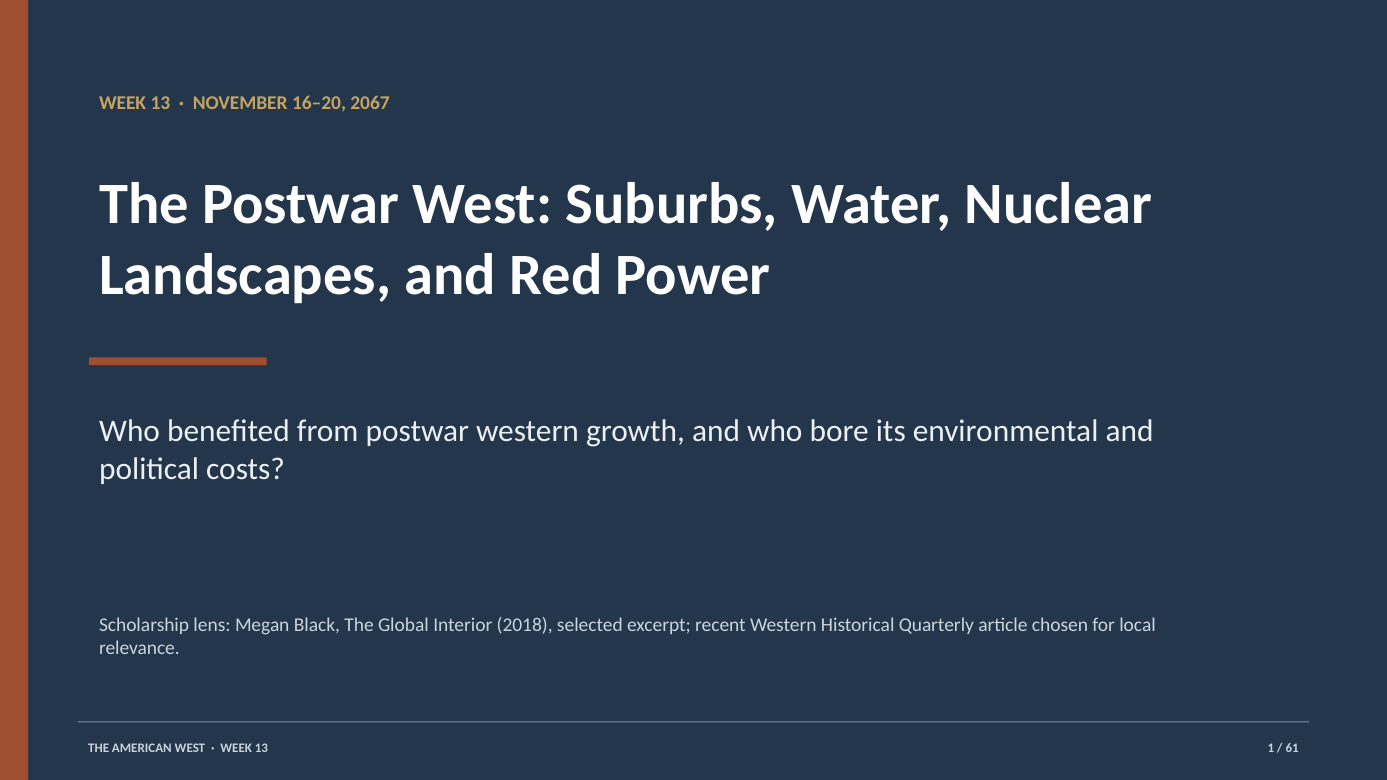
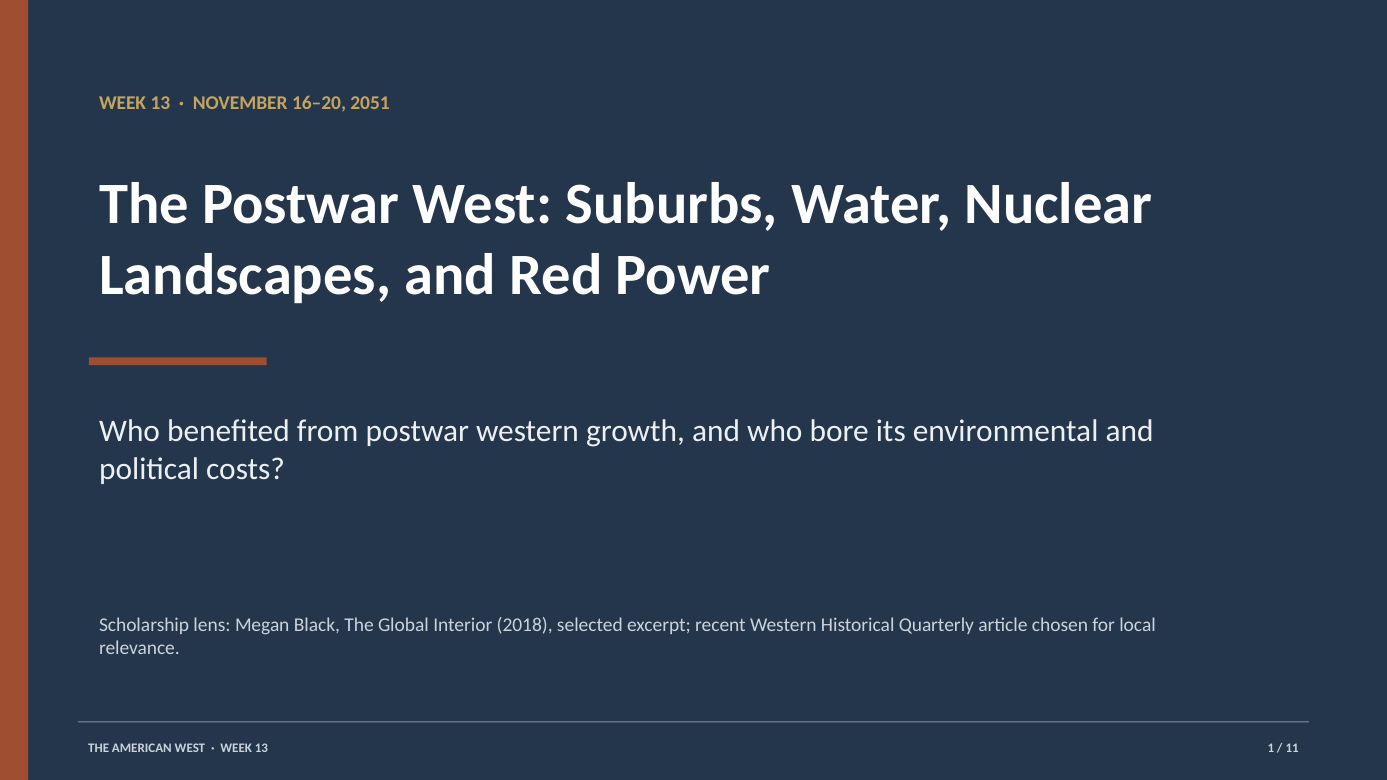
2067: 2067 -> 2051 (370, 103)
61: 61 -> 11 (1292, 749)
